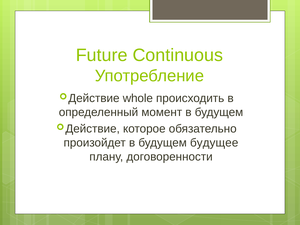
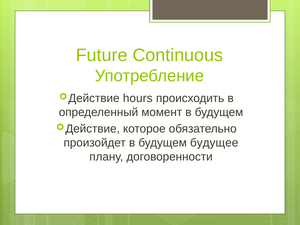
whole: whole -> hours (138, 98)
